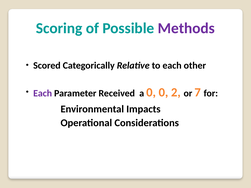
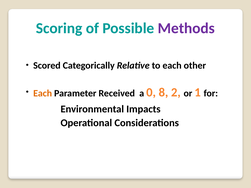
Each colour: purple -> orange (43, 93)
0 0: 0 -> 8 (164, 93)
7: 7 -> 1 (198, 93)
